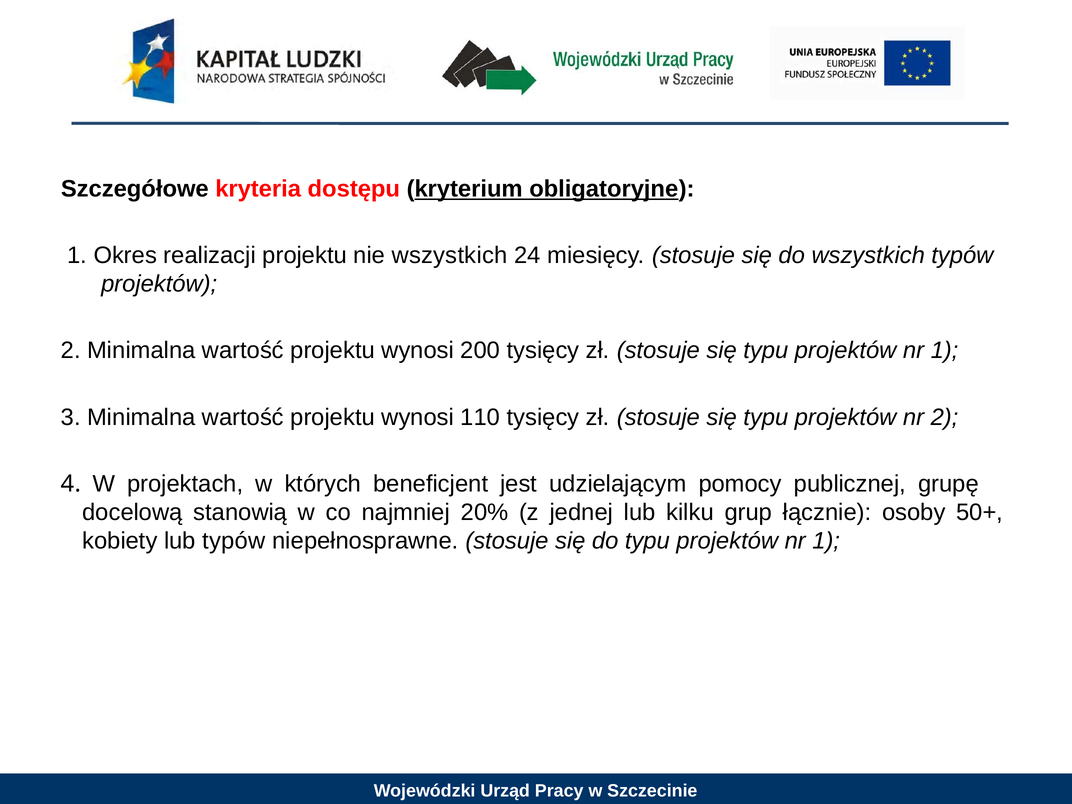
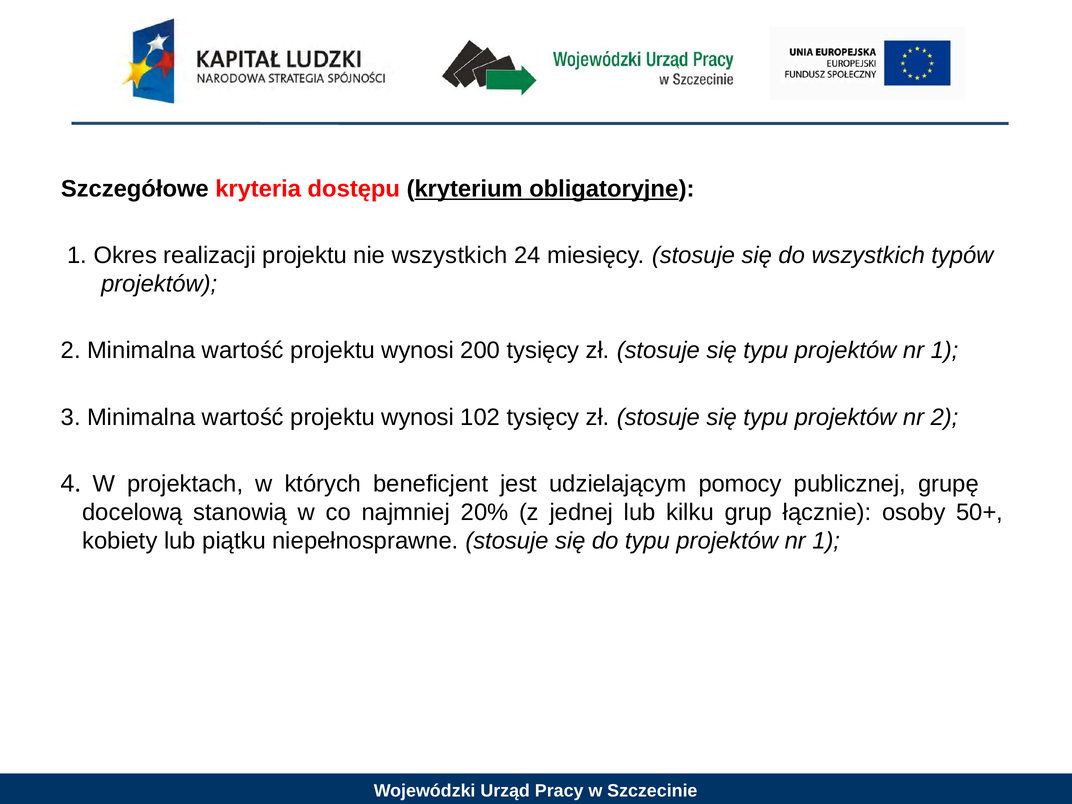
110: 110 -> 102 (480, 417)
lub typów: typów -> piątku (234, 541)
